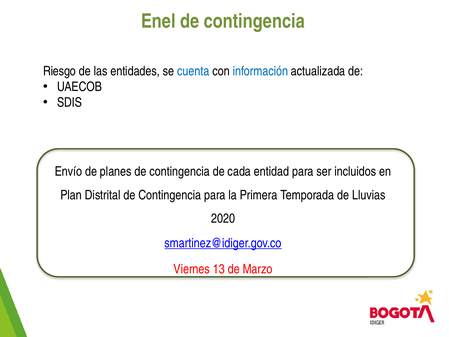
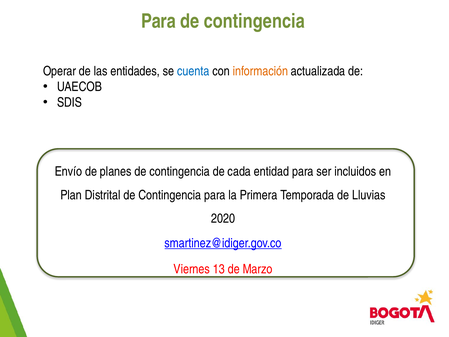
Enel: Enel -> Para (158, 21)
Riesgo: Riesgo -> Operar (59, 71)
información colour: blue -> orange (260, 71)
